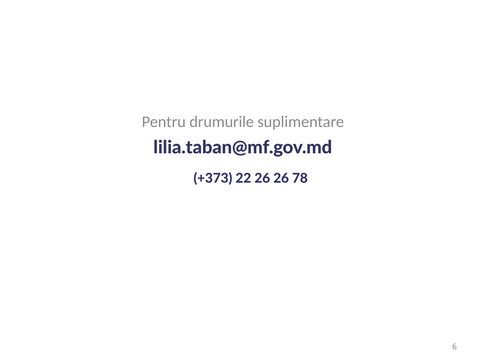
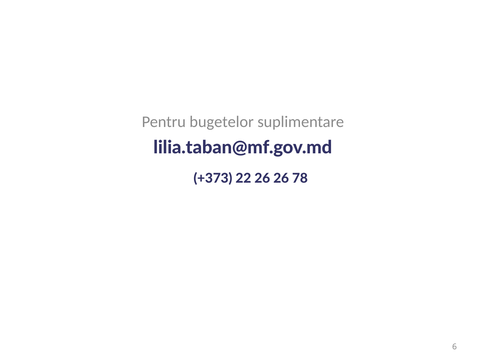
drumurile: drumurile -> bugetelor (222, 122)
